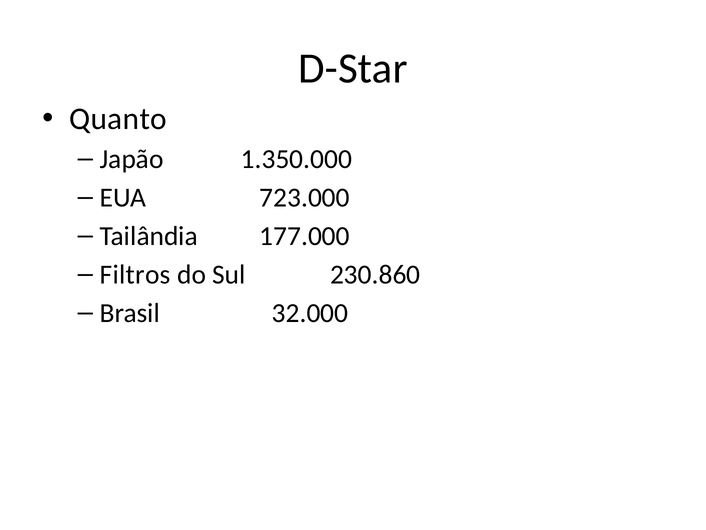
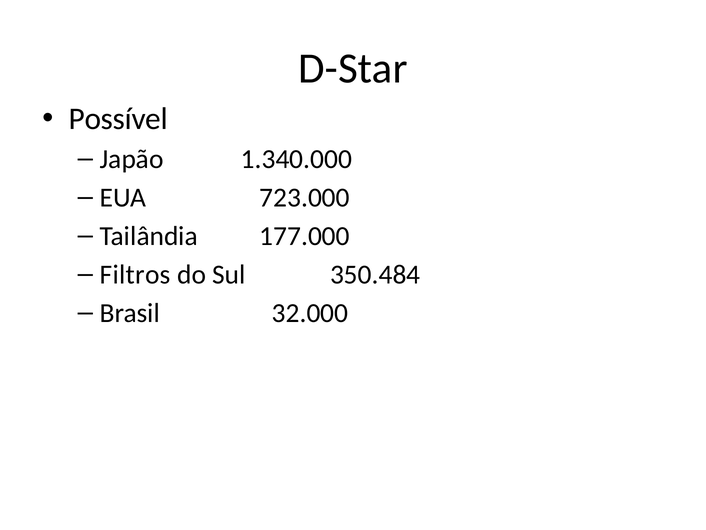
Quanto: Quanto -> Possível (118, 119)
1.350.000: 1.350.000 -> 1.340.000 (296, 159)
230.860: 230.860 -> 350.484 (375, 274)
